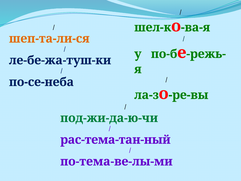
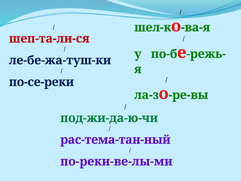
шеп-та-ли-ся colour: orange -> red (49, 39)
по-се-неба: по-се-неба -> по-се-реки (41, 82)
по-тема-ве-лы-ми: по-тема-ве-лы-ми -> по-реки-ве-лы-ми (116, 161)
